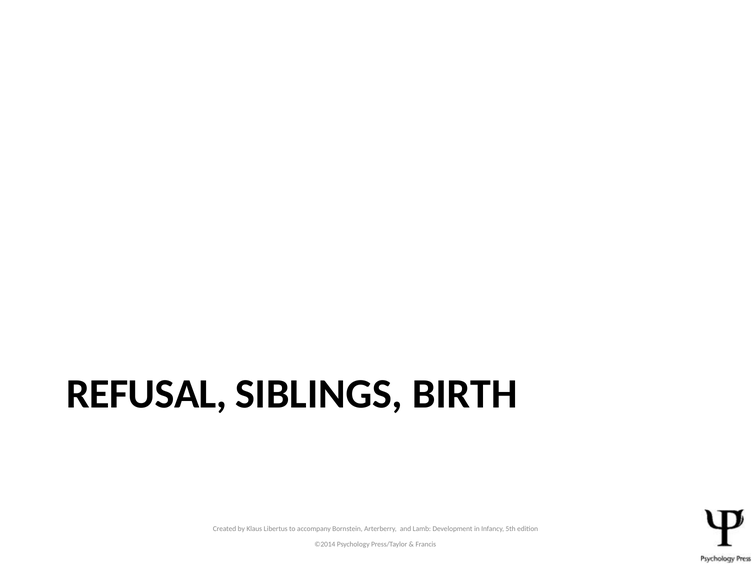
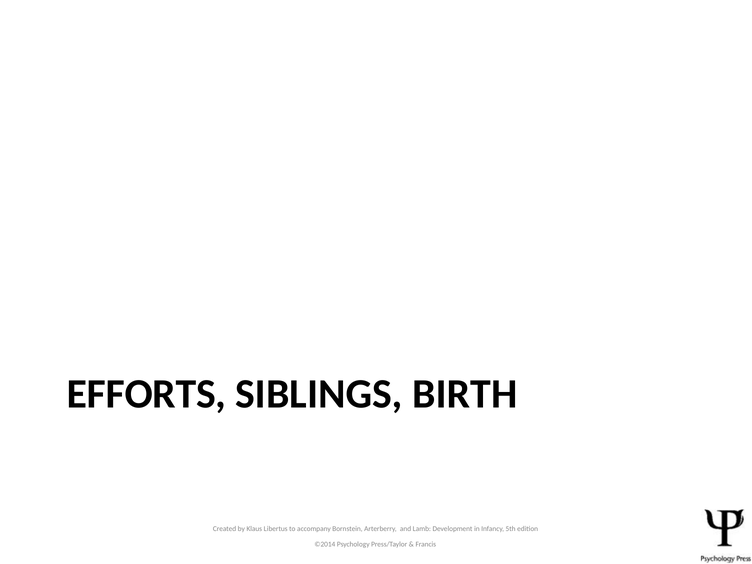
REFUSAL: REFUSAL -> EFFORTS (147, 394)
